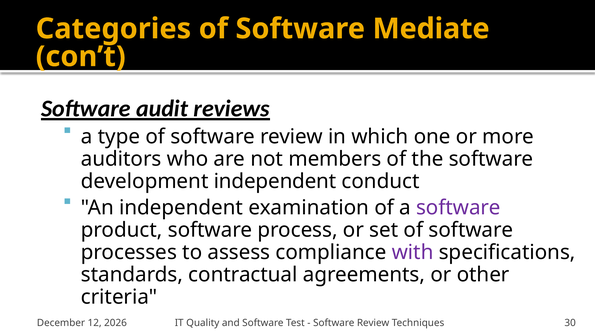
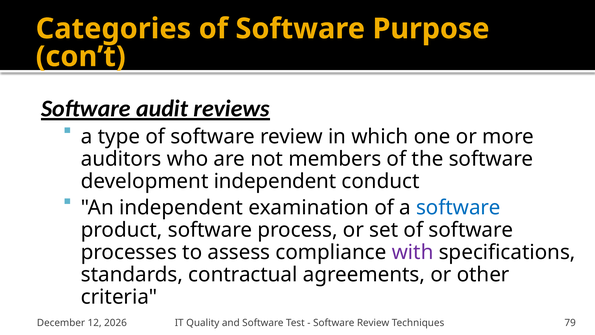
Mediate: Mediate -> Purpose (431, 29)
software colour: purple -> blue (458, 208)
30: 30 -> 79 (570, 323)
